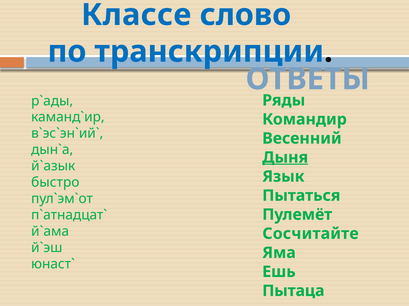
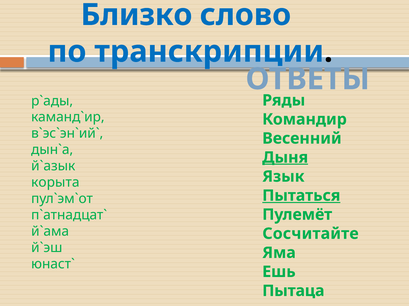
Классе: Классе -> Близко (136, 15)
быстро: быстро -> корыта (55, 183)
Пытаться underline: none -> present (301, 196)
